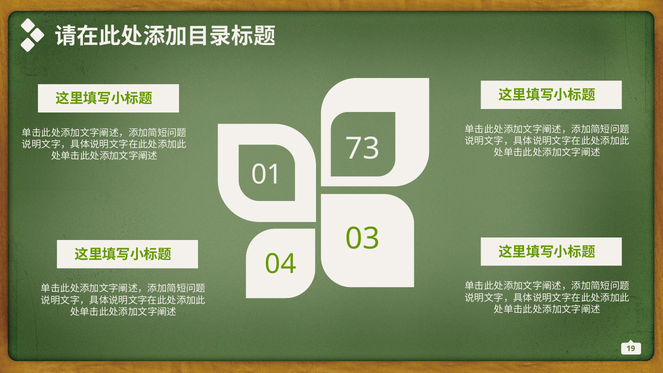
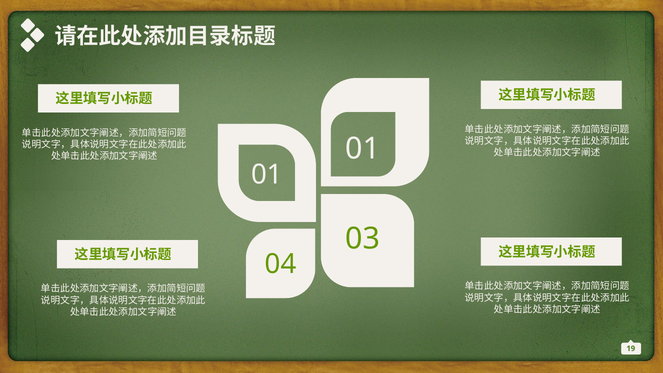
73: 73 -> 01 (363, 149)
